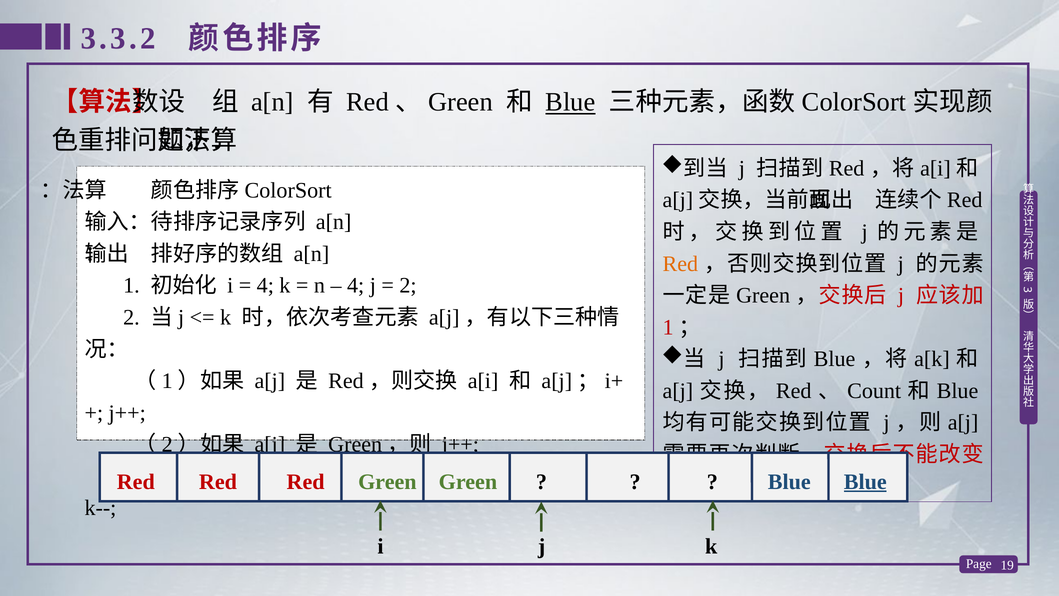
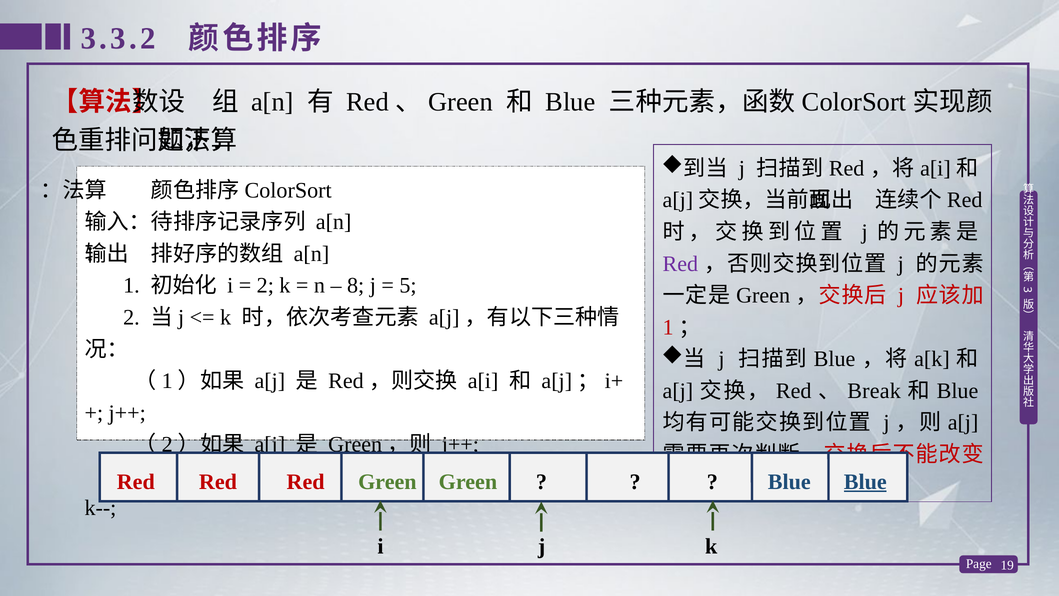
Blue underline: present -> none (570, 102)
Red colour: orange -> purple (680, 264)
4: 4 -> 2 (265, 285)
4: 4 -> 8 (356, 285)
2: 2 -> 5 (408, 285)
Count: Count -> Break (874, 391)
